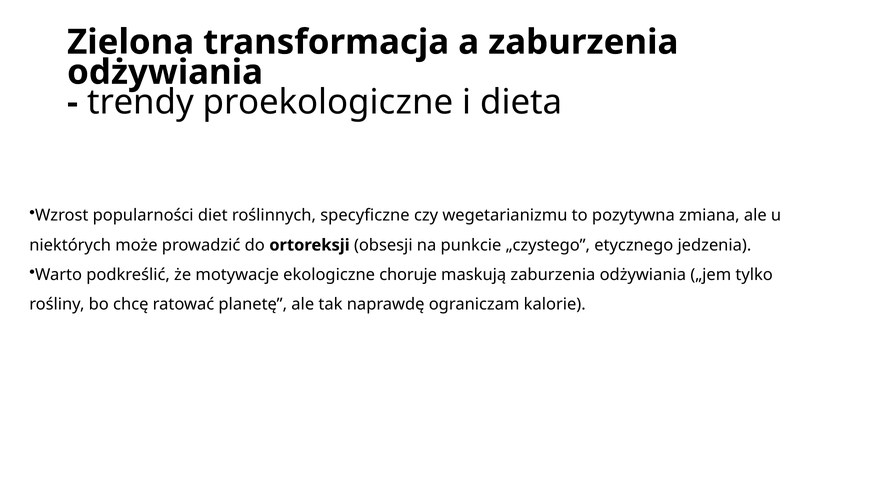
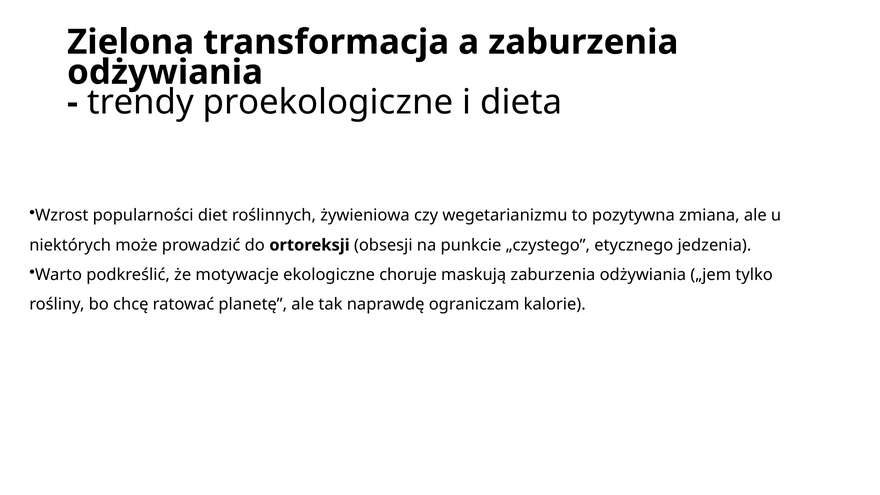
specyficzne: specyficzne -> żywieniowa (365, 215)
